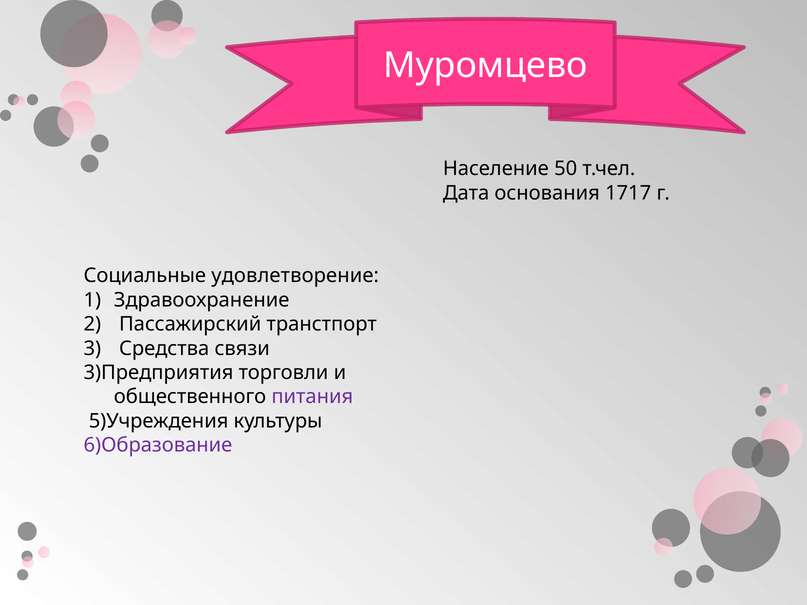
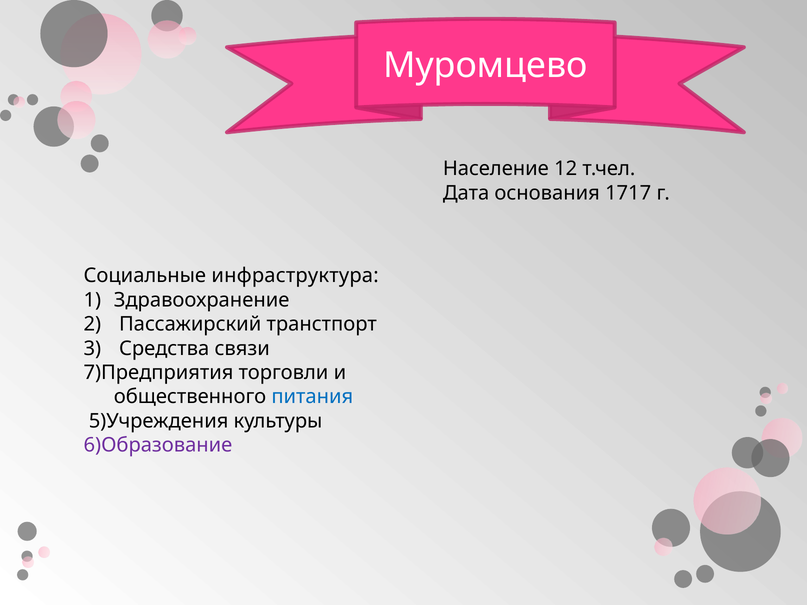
50: 50 -> 12 (566, 169)
удовлетворение: удовлетворение -> инфраструктура (295, 276)
3)Предприятия: 3)Предприятия -> 7)Предприятия (158, 373)
питания colour: purple -> blue (312, 397)
